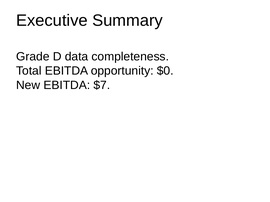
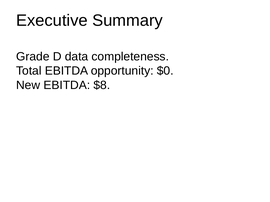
$7: $7 -> $8 (102, 85)
